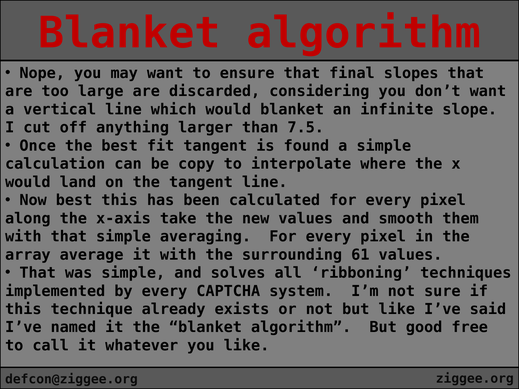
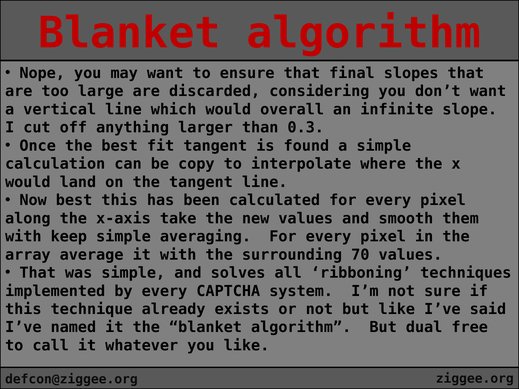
would blanket: blanket -> overall (292, 110)
7.5: 7.5 -> 0.3 (306, 128)
with that: that -> keep (69, 237)
61: 61 -> 70 (360, 255)
good: good -> dual (424, 328)
